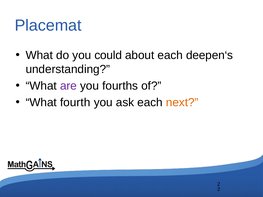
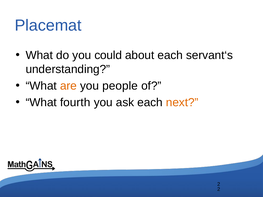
deepen‘s: deepen‘s -> servant‘s (210, 55)
are colour: purple -> orange (68, 86)
fourths: fourths -> people (120, 86)
